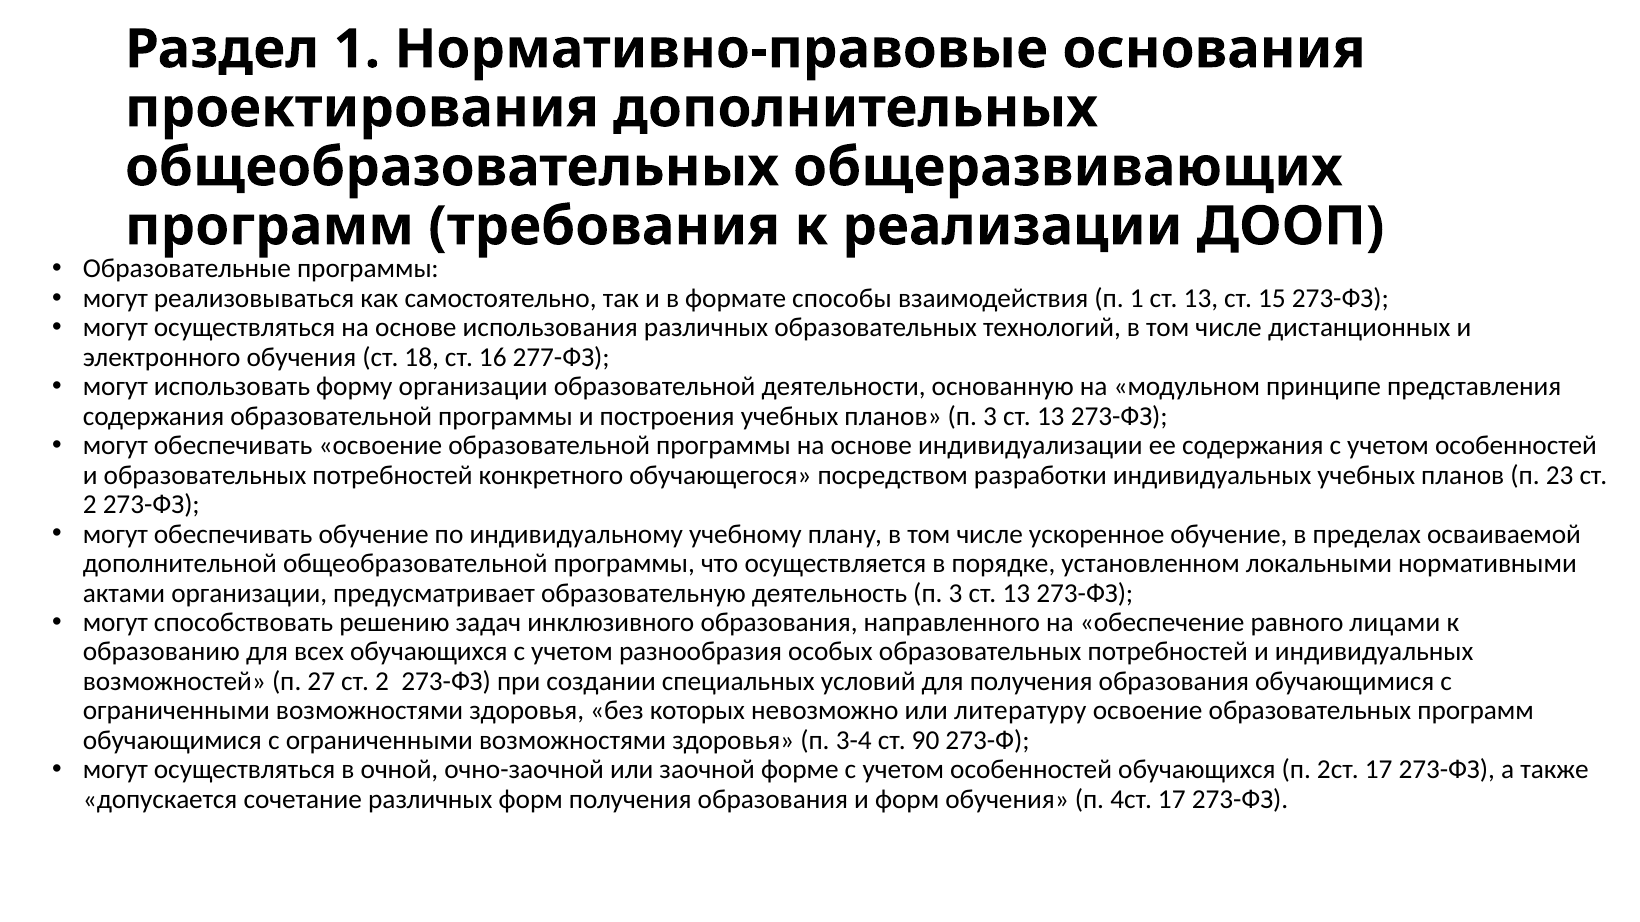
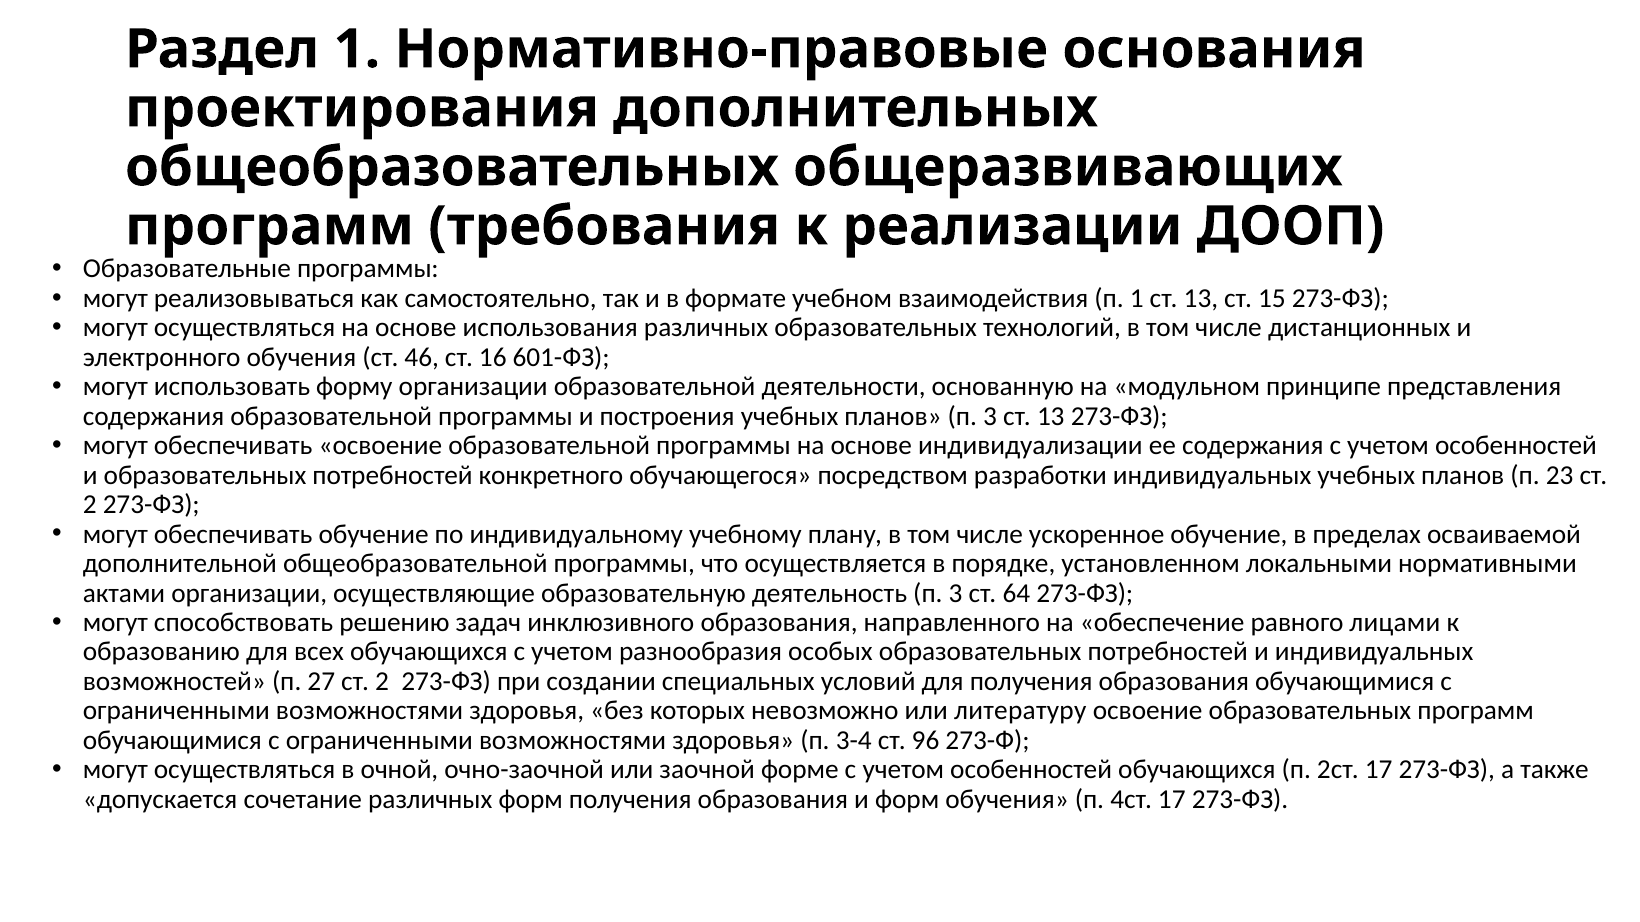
способы: способы -> учебном (842, 298)
18: 18 -> 46 (422, 357)
277-ФЗ: 277-ФЗ -> 601-ФЗ (561, 357)
предусматривает: предусматривает -> осуществляющие (434, 593)
13: 13 -> 64 (1016, 593)
90: 90 -> 96 (926, 741)
